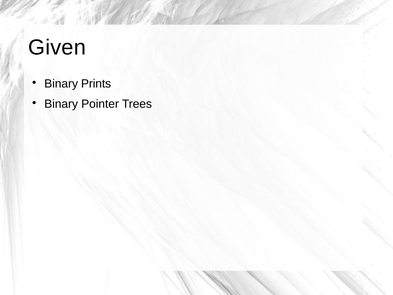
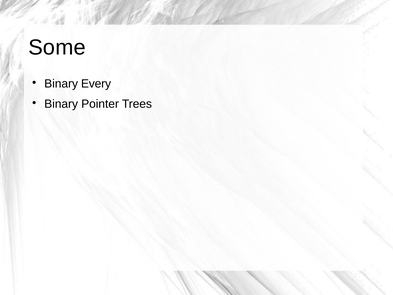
Given: Given -> Some (57, 47)
Prints: Prints -> Every (96, 84)
